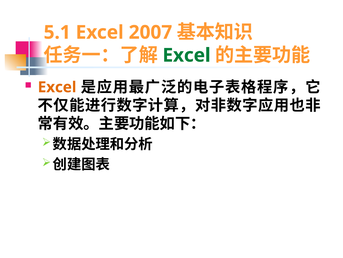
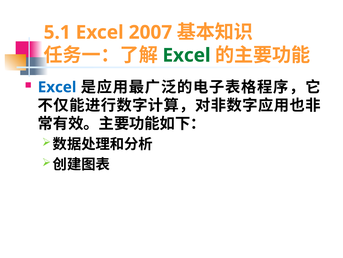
Excel colour: orange -> blue (57, 87)
